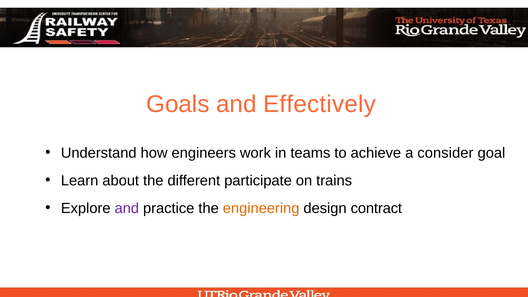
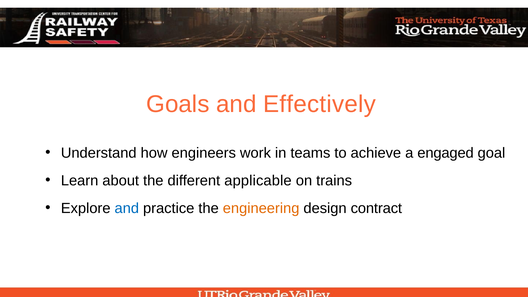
consider: consider -> engaged (446, 153)
participate: participate -> applicable (258, 181)
and colour: purple -> blue (127, 208)
